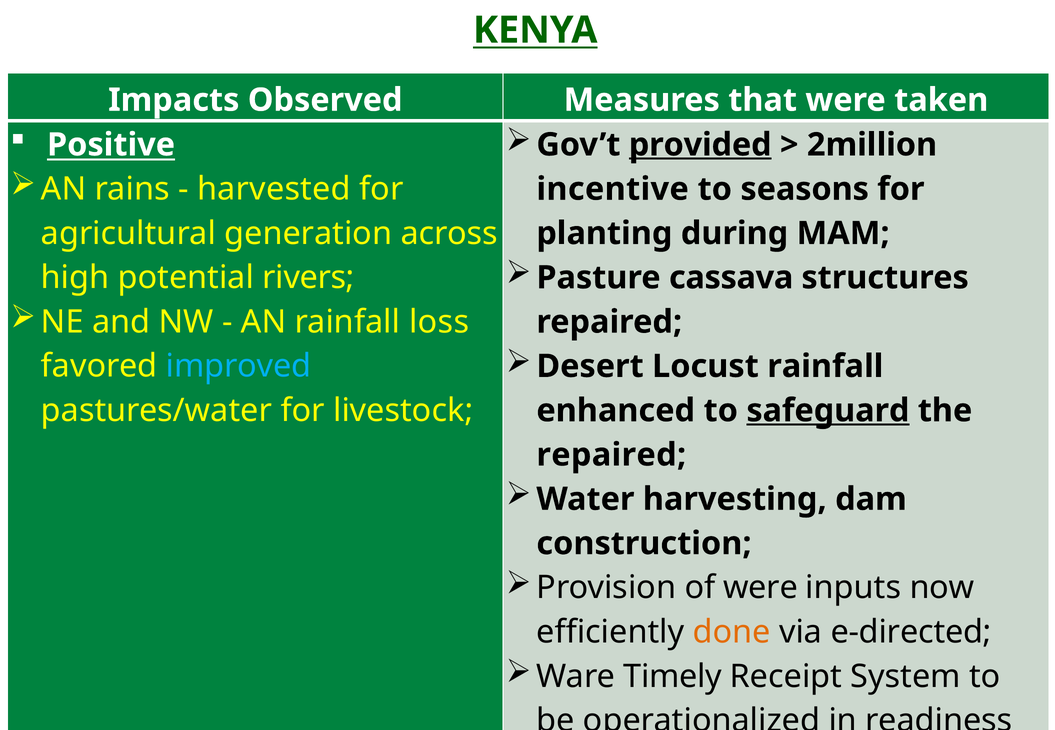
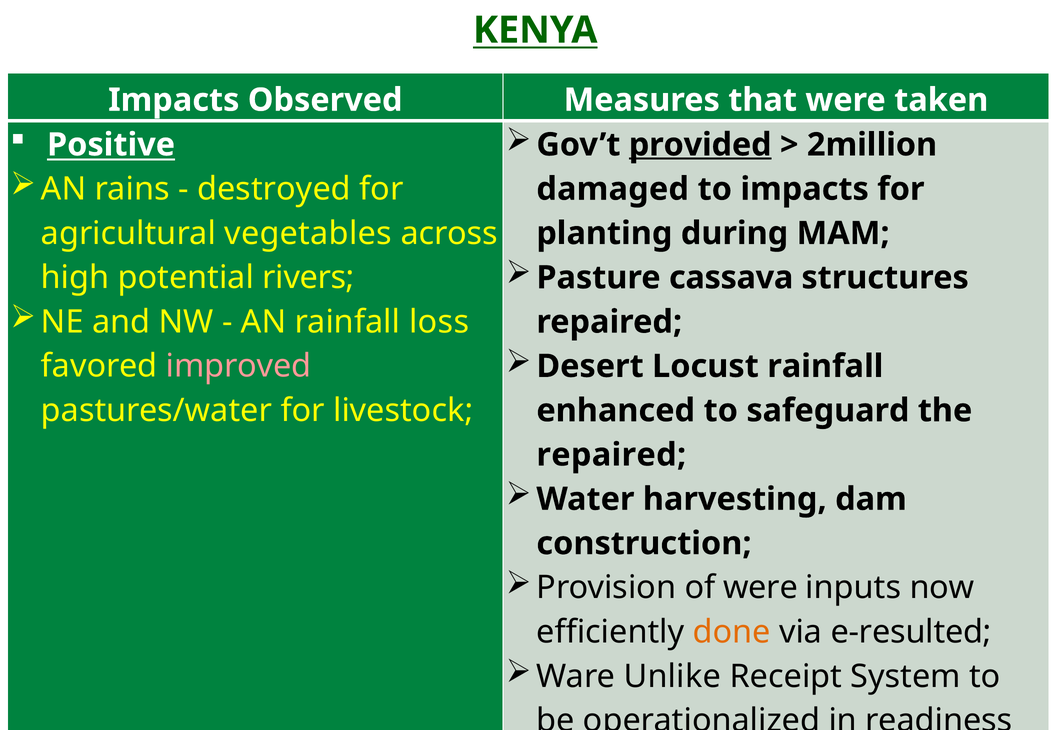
harvested: harvested -> destroyed (274, 189)
incentive: incentive -> damaged (613, 189)
to seasons: seasons -> impacts (805, 189)
generation: generation -> vegetables (308, 233)
improved colour: light blue -> pink (239, 366)
safeguard underline: present -> none (828, 411)
e-directed: e-directed -> e-resulted (911, 632)
Timely: Timely -> Unlike (672, 677)
